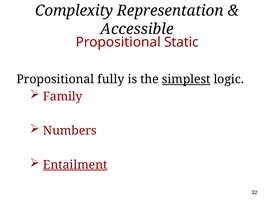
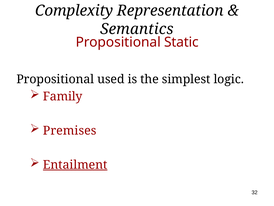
Accessible: Accessible -> Semantics (137, 29)
fully: fully -> used (111, 79)
simplest underline: present -> none (186, 79)
Numbers: Numbers -> Premises (70, 130)
